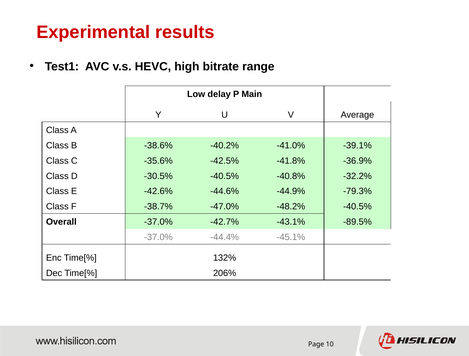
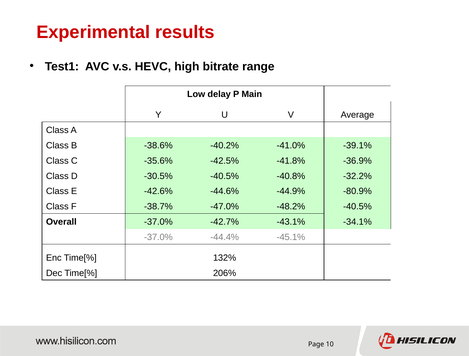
-79.3%: -79.3% -> -80.9% (357, 192)
-89.5%: -89.5% -> -34.1% (357, 222)
